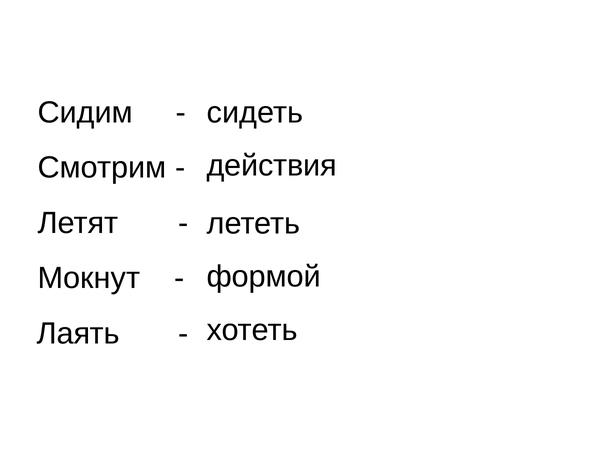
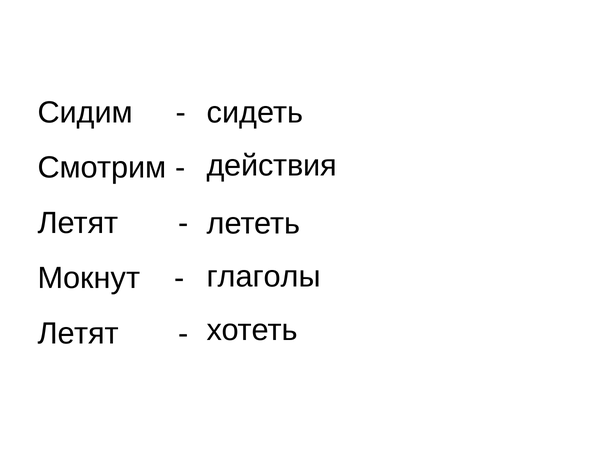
формой: формой -> глаголы (264, 277)
Лаять: Лаять -> Летят (78, 334)
